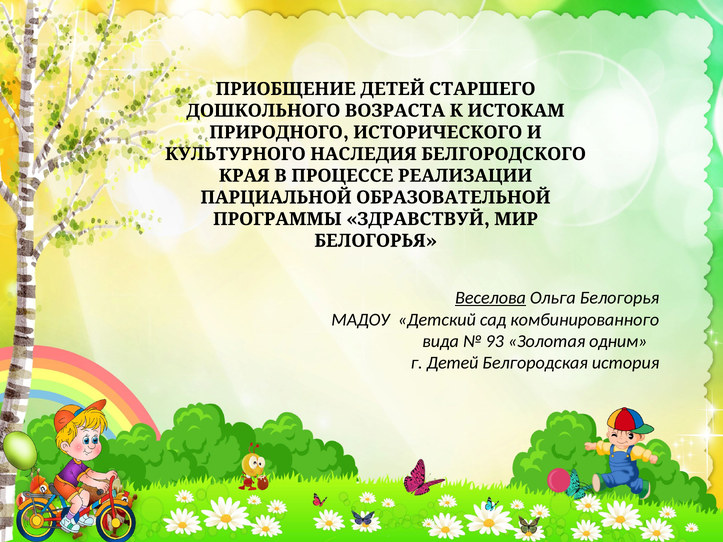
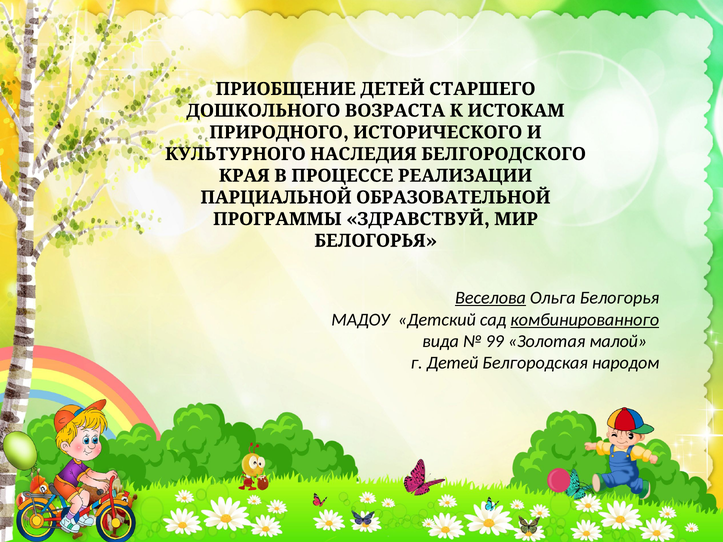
комбинированного underline: none -> present (585, 320)
93: 93 -> 99 (495, 341)
одним: одним -> малой (618, 341)
история: история -> народом (626, 363)
